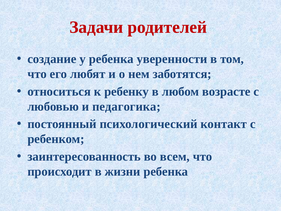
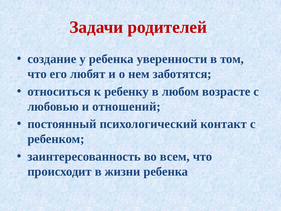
педагогика: педагогика -> отношений (126, 106)
